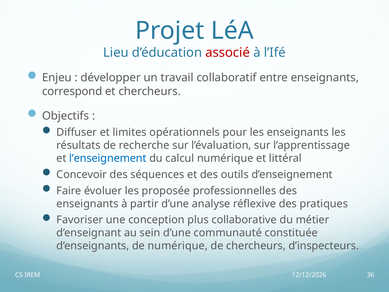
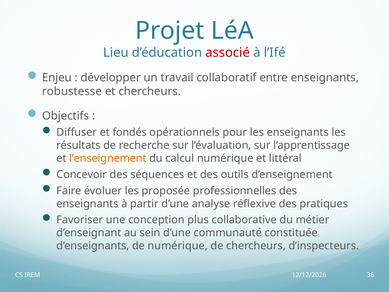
correspond: correspond -> robustesse (72, 91)
limites: limites -> fondés (130, 132)
l’enseignement colour: blue -> orange (108, 158)
